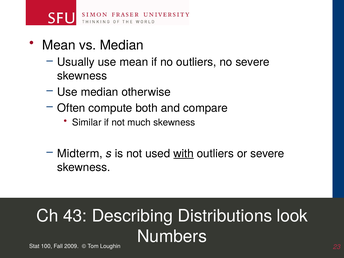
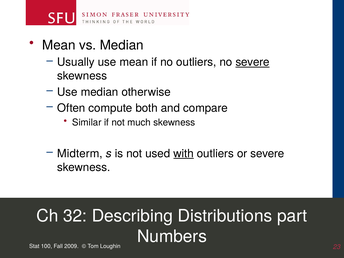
severe underline: none -> present (253, 62)
43: 43 -> 32 (75, 216)
look: look -> part (292, 216)
